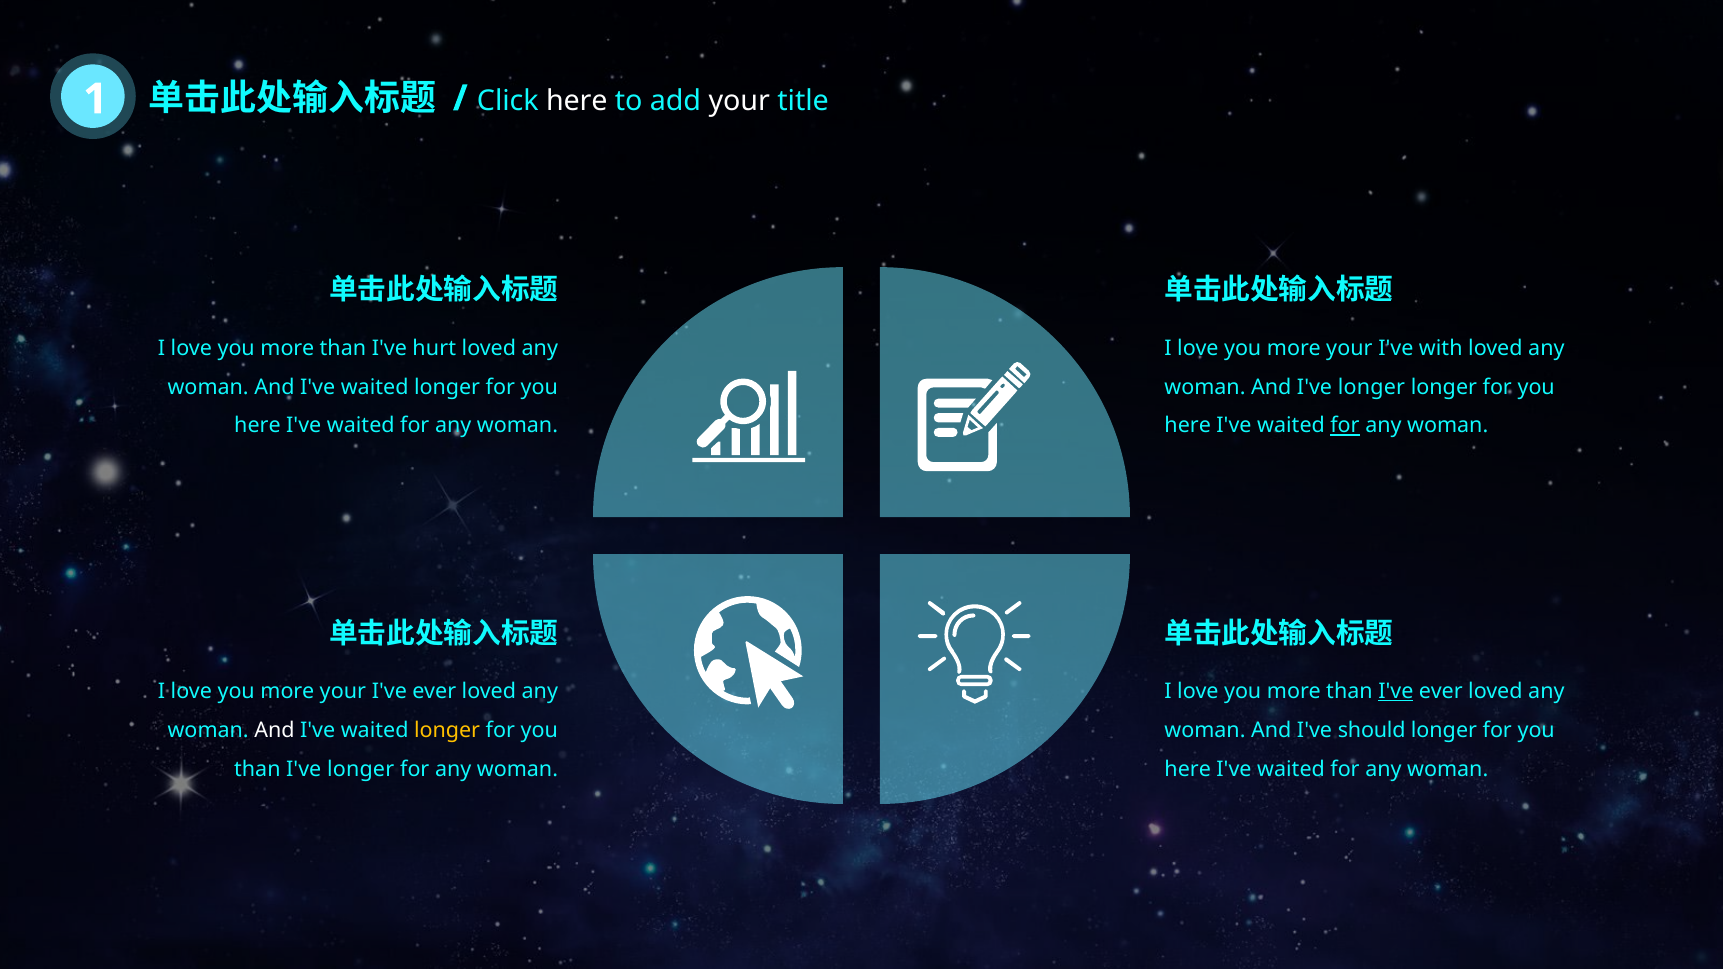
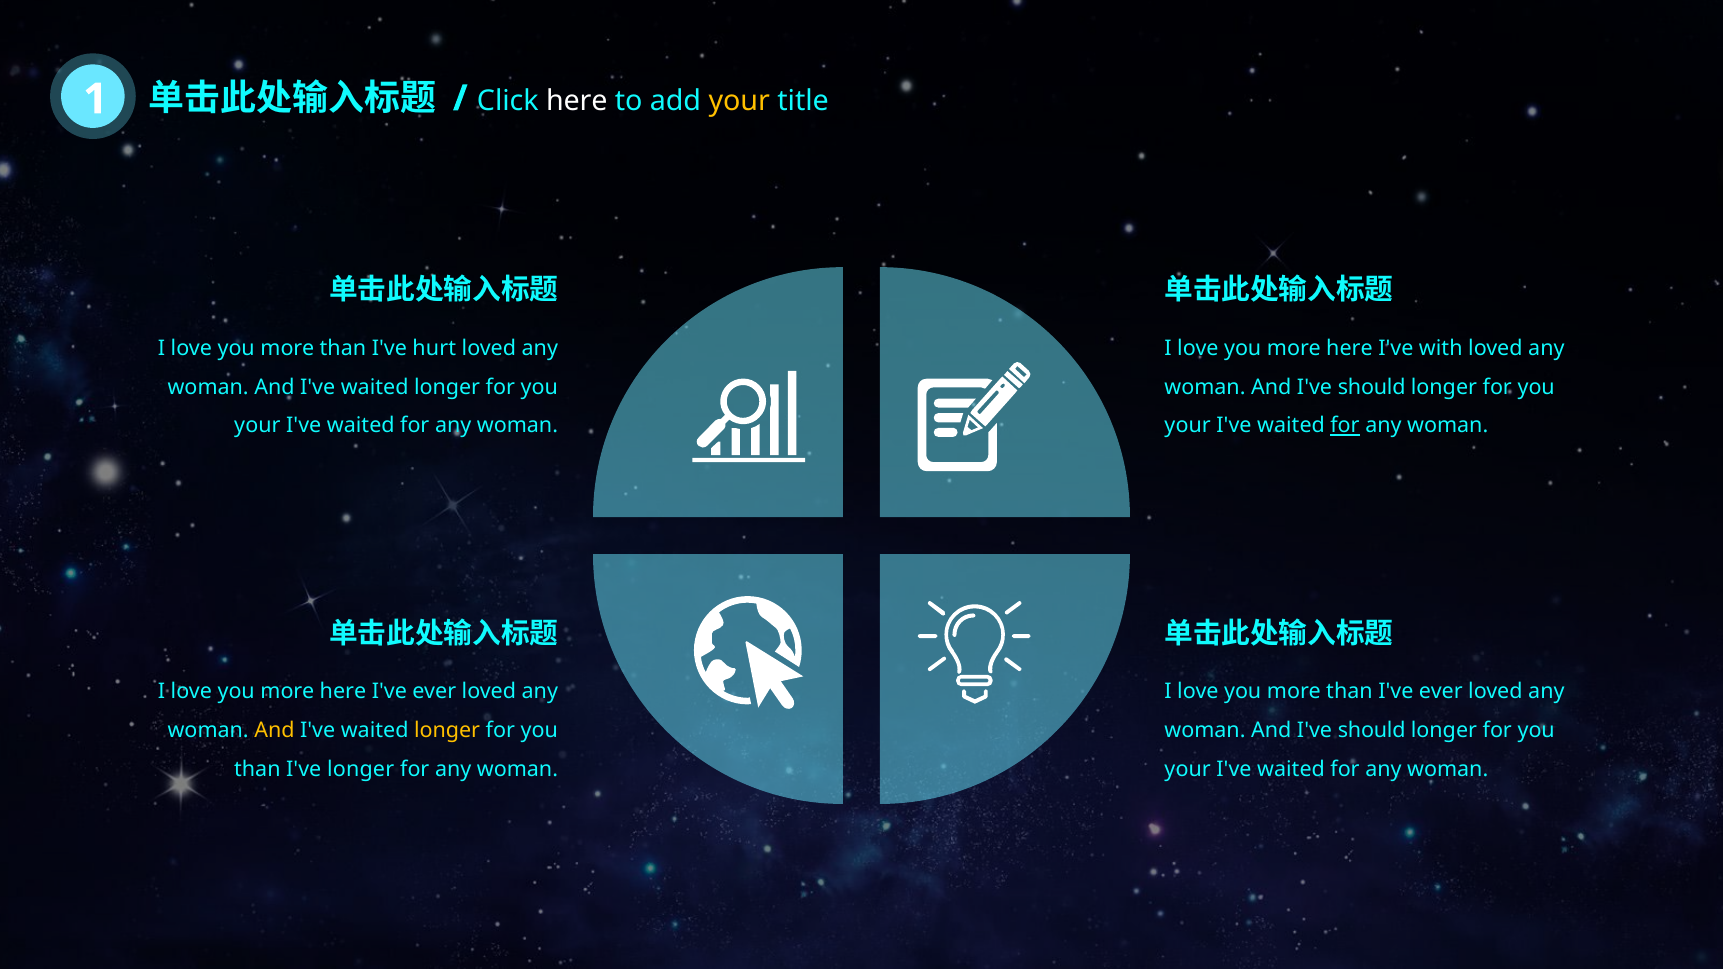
your colour: white -> yellow (739, 101)
your: your -> here (1349, 348)
longer: longer -> should (1372, 387)
here: here -> your (257, 426)
here: here -> your (1188, 426)
your: your -> here (343, 692)
I've underline: present -> none (1396, 692)
And colour: white -> yellow (274, 730)
here: here -> your (1188, 769)
